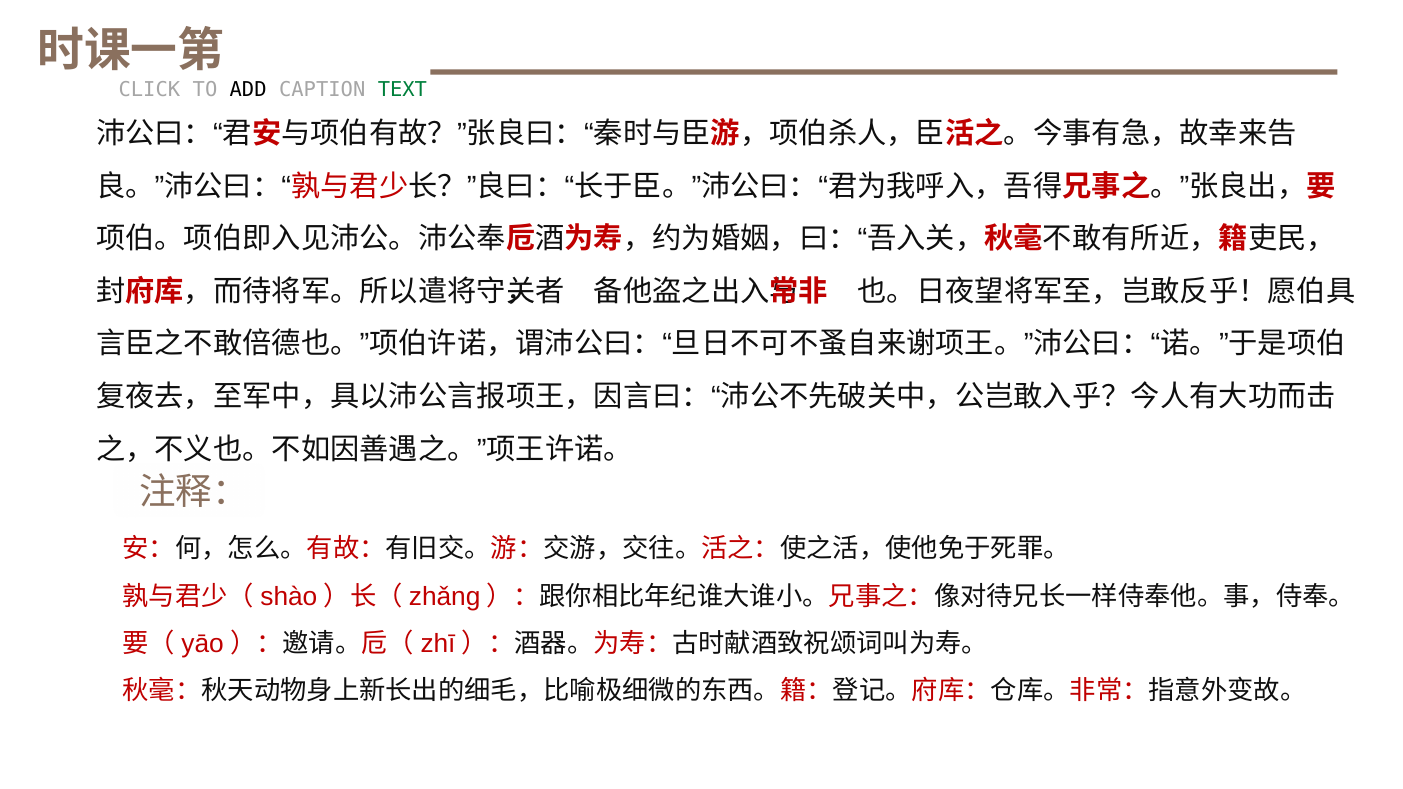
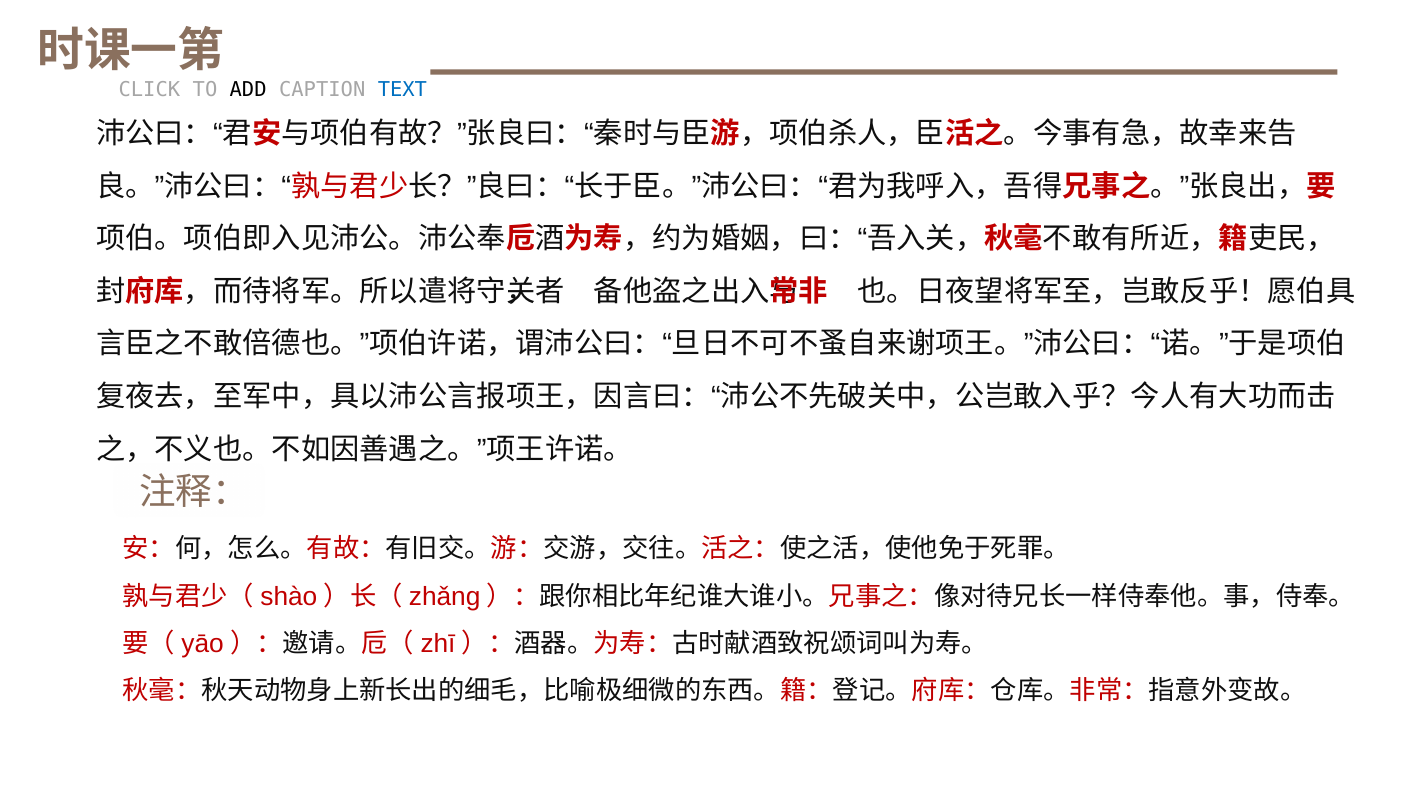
TEXT colour: green -> blue (402, 90)
